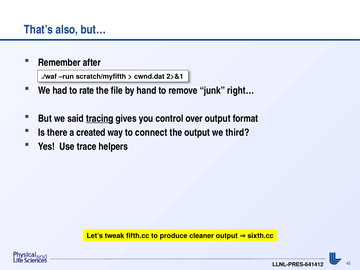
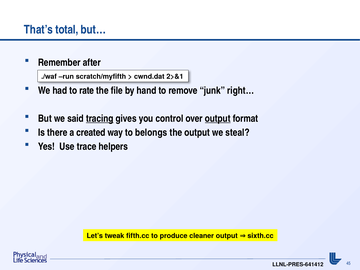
also: also -> total (67, 30)
output underline: none -> present (218, 119)
connect: connect -> belongs (151, 133)
third: third -> steal (237, 133)
